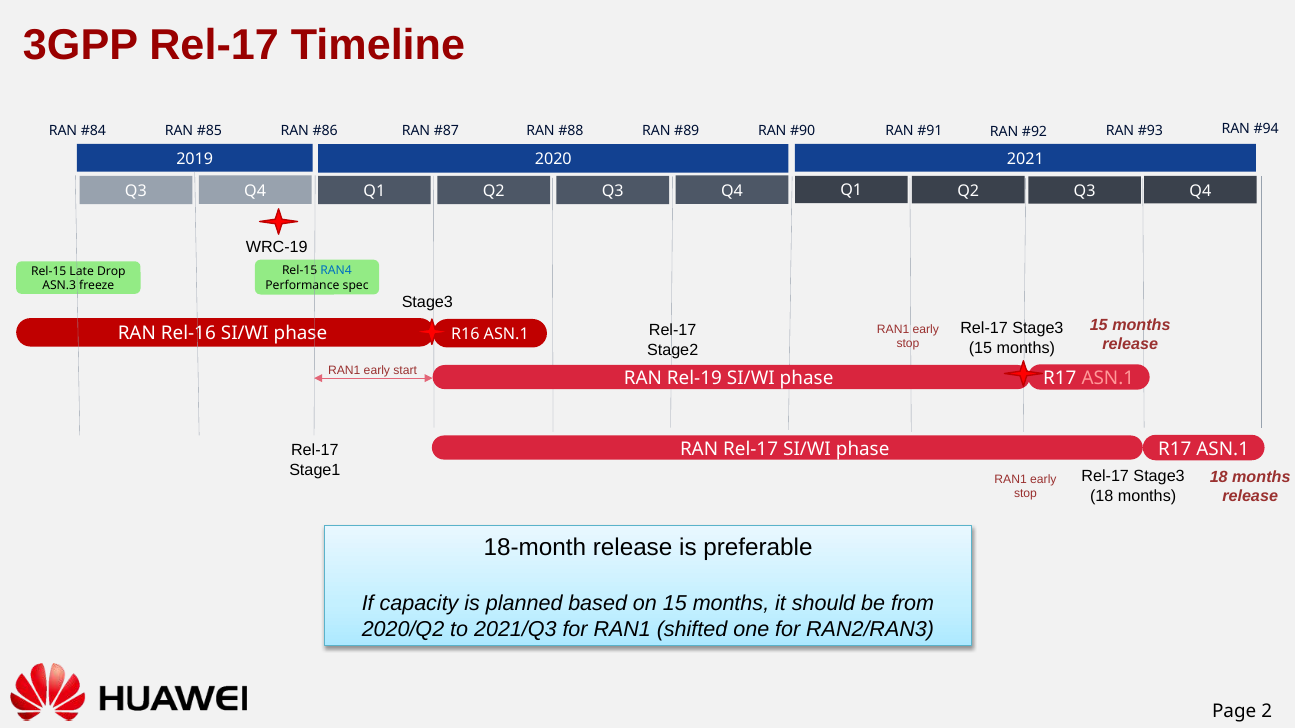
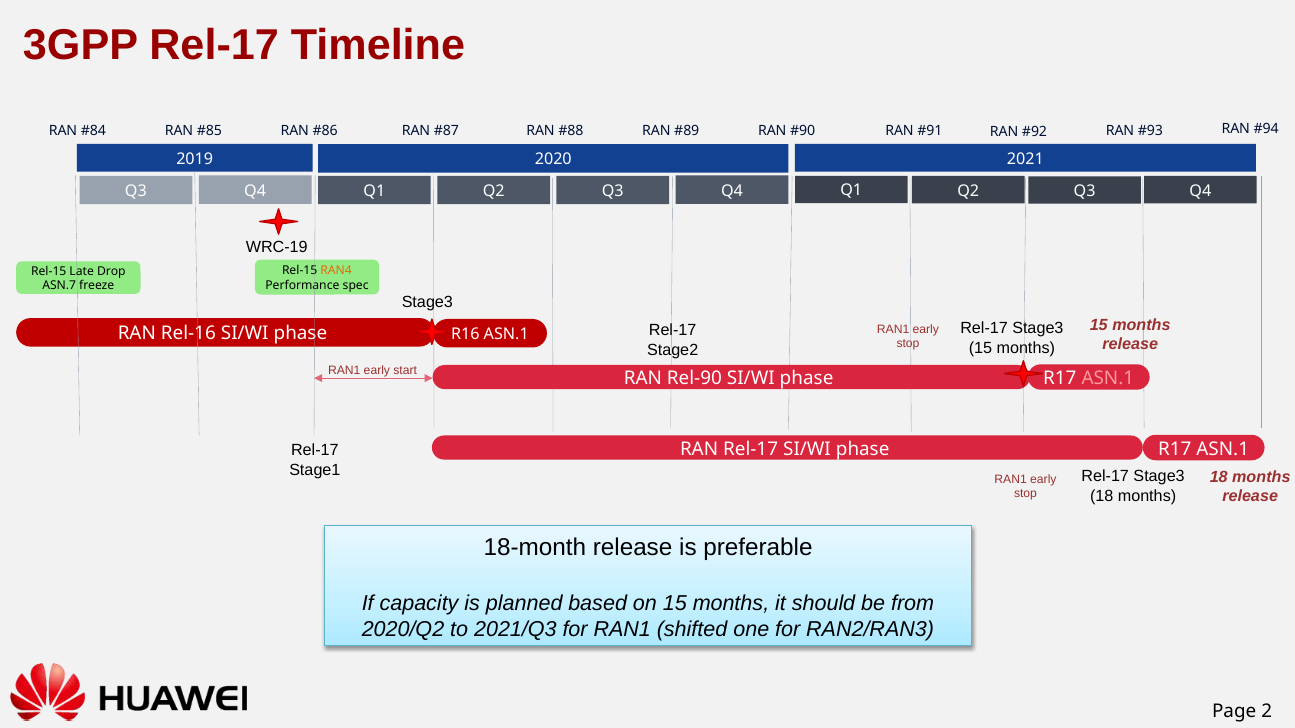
RAN4 colour: blue -> orange (336, 271)
ASN.3: ASN.3 -> ASN.7 (59, 286)
Rel-19: Rel-19 -> Rel-90 (694, 378)
